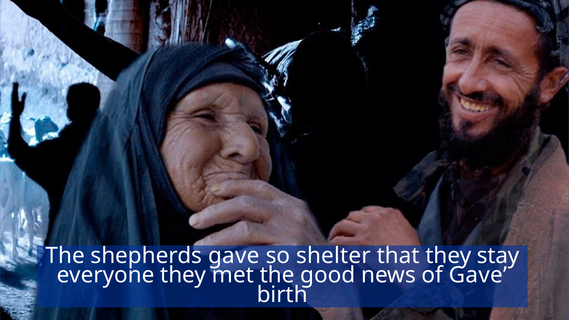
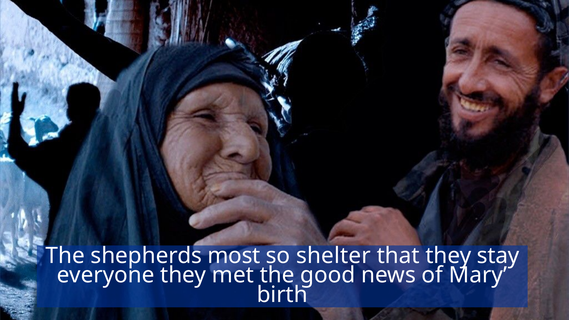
shepherds gave: gave -> most (234, 256)
of Gave: Gave -> Mary (478, 275)
